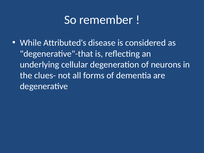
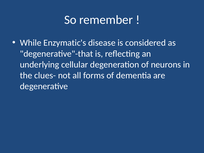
Attributed's: Attributed's -> Enzymatic's (65, 43)
